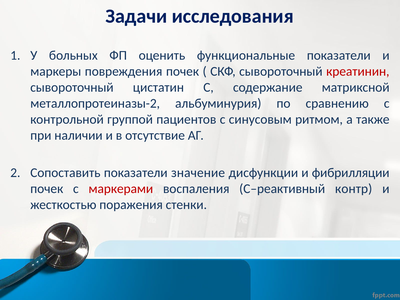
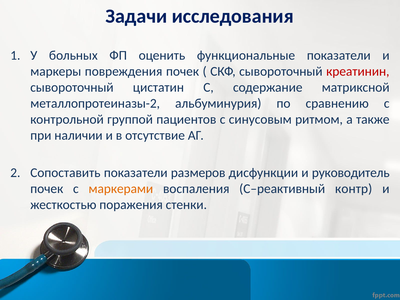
значение: значение -> размеров (198, 173)
фибрилляции: фибрилляции -> руководитель (351, 173)
маркерами colour: red -> orange (121, 189)
